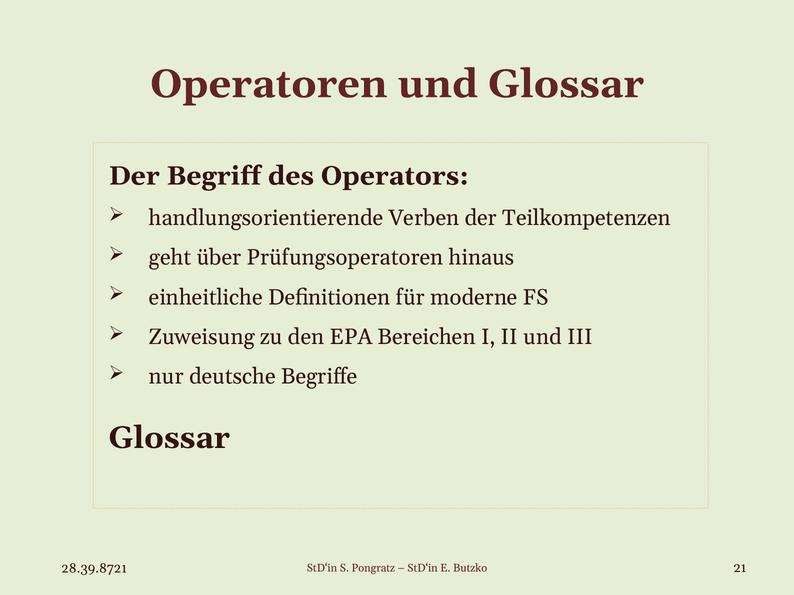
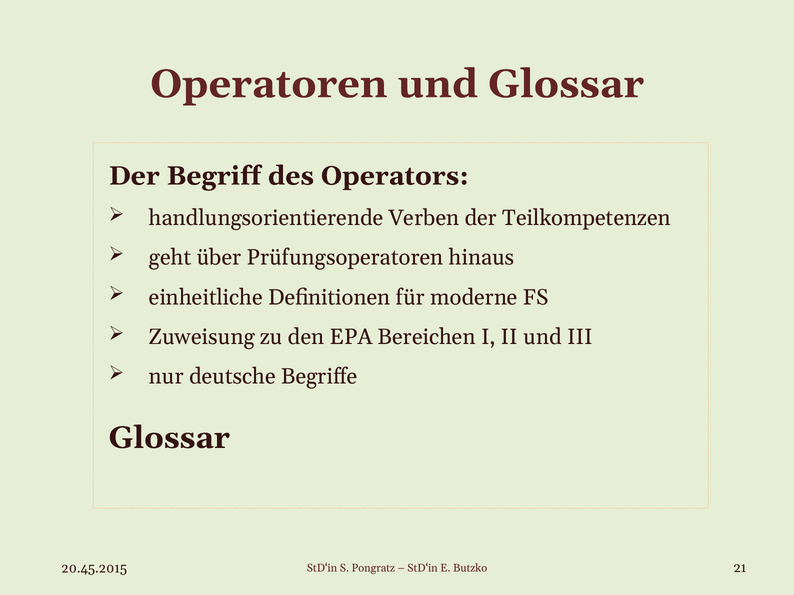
28.39.8721: 28.39.8721 -> 20.45.2015 (94, 569)
